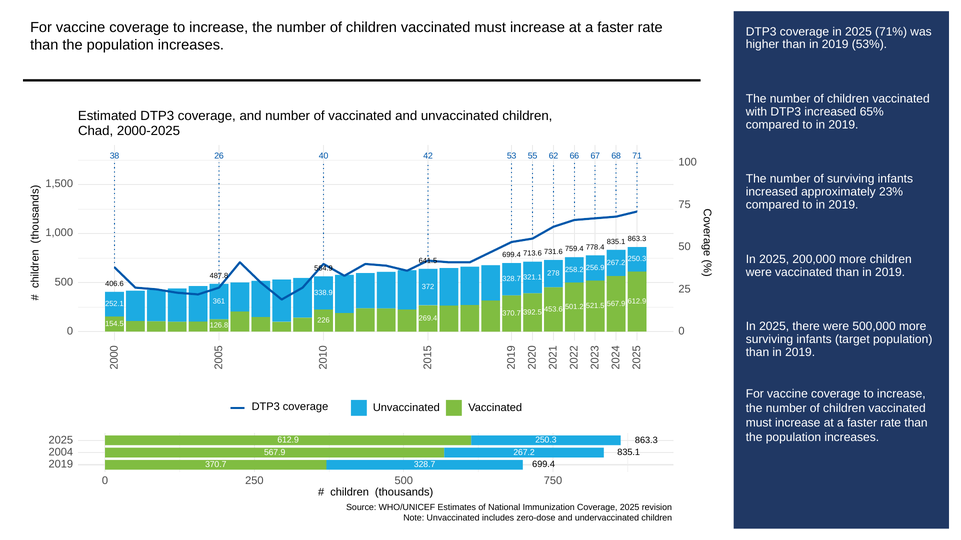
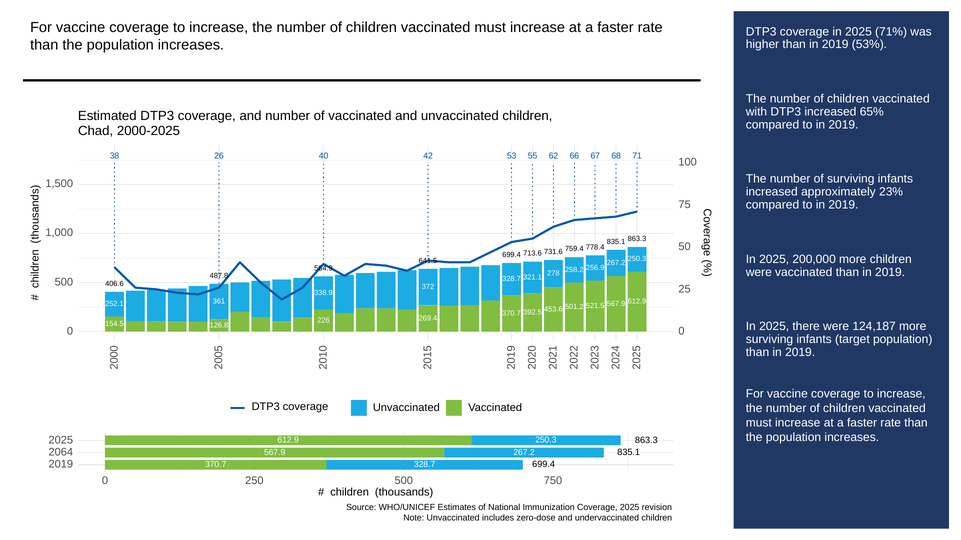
500,000: 500,000 -> 124,187 (874, 327)
2004: 2004 -> 2064 (61, 453)
